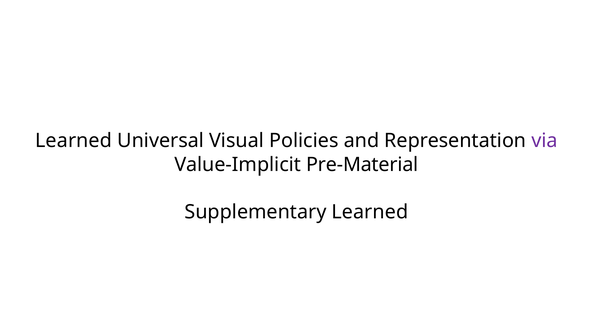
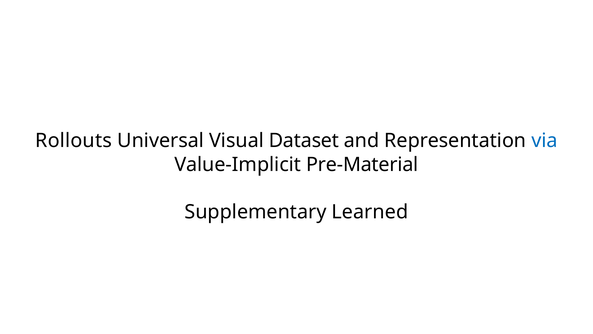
Learned: Learned -> Rollouts (74, 141)
Policies: Policies -> Dataset (304, 141)
via colour: purple -> blue (544, 141)
